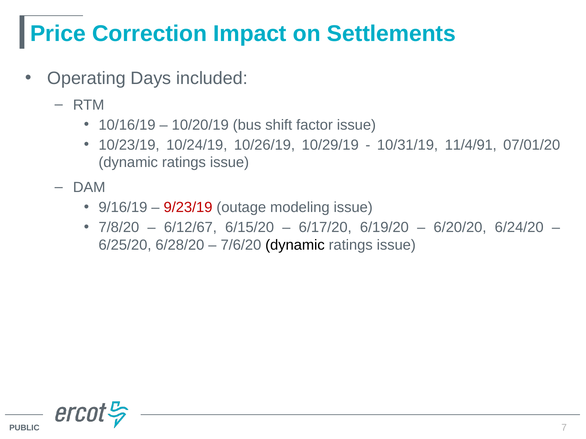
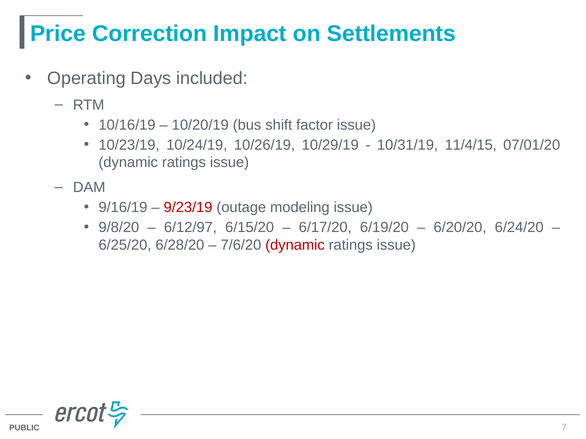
11/4/91: 11/4/91 -> 11/4/15 (471, 145)
7/8/20: 7/8/20 -> 9/8/20 (119, 228)
6/12/67: 6/12/67 -> 6/12/97 (190, 228)
dynamic colour: black -> red (295, 245)
